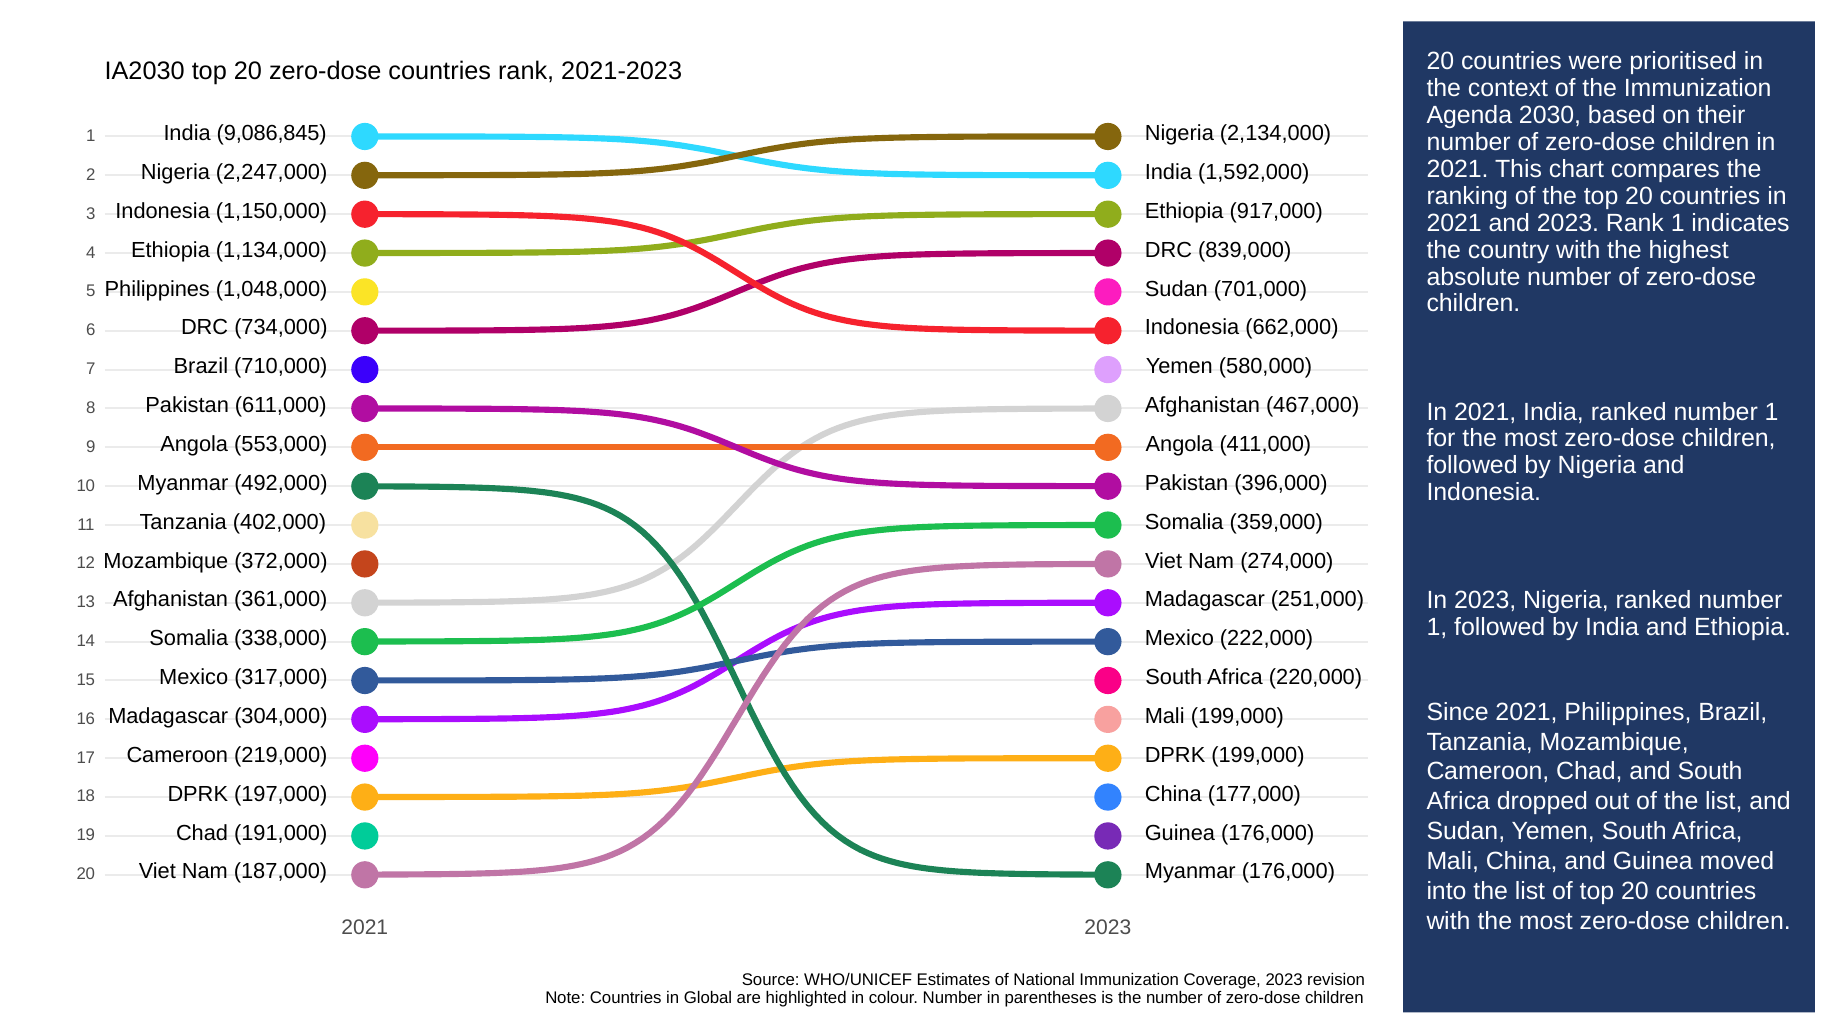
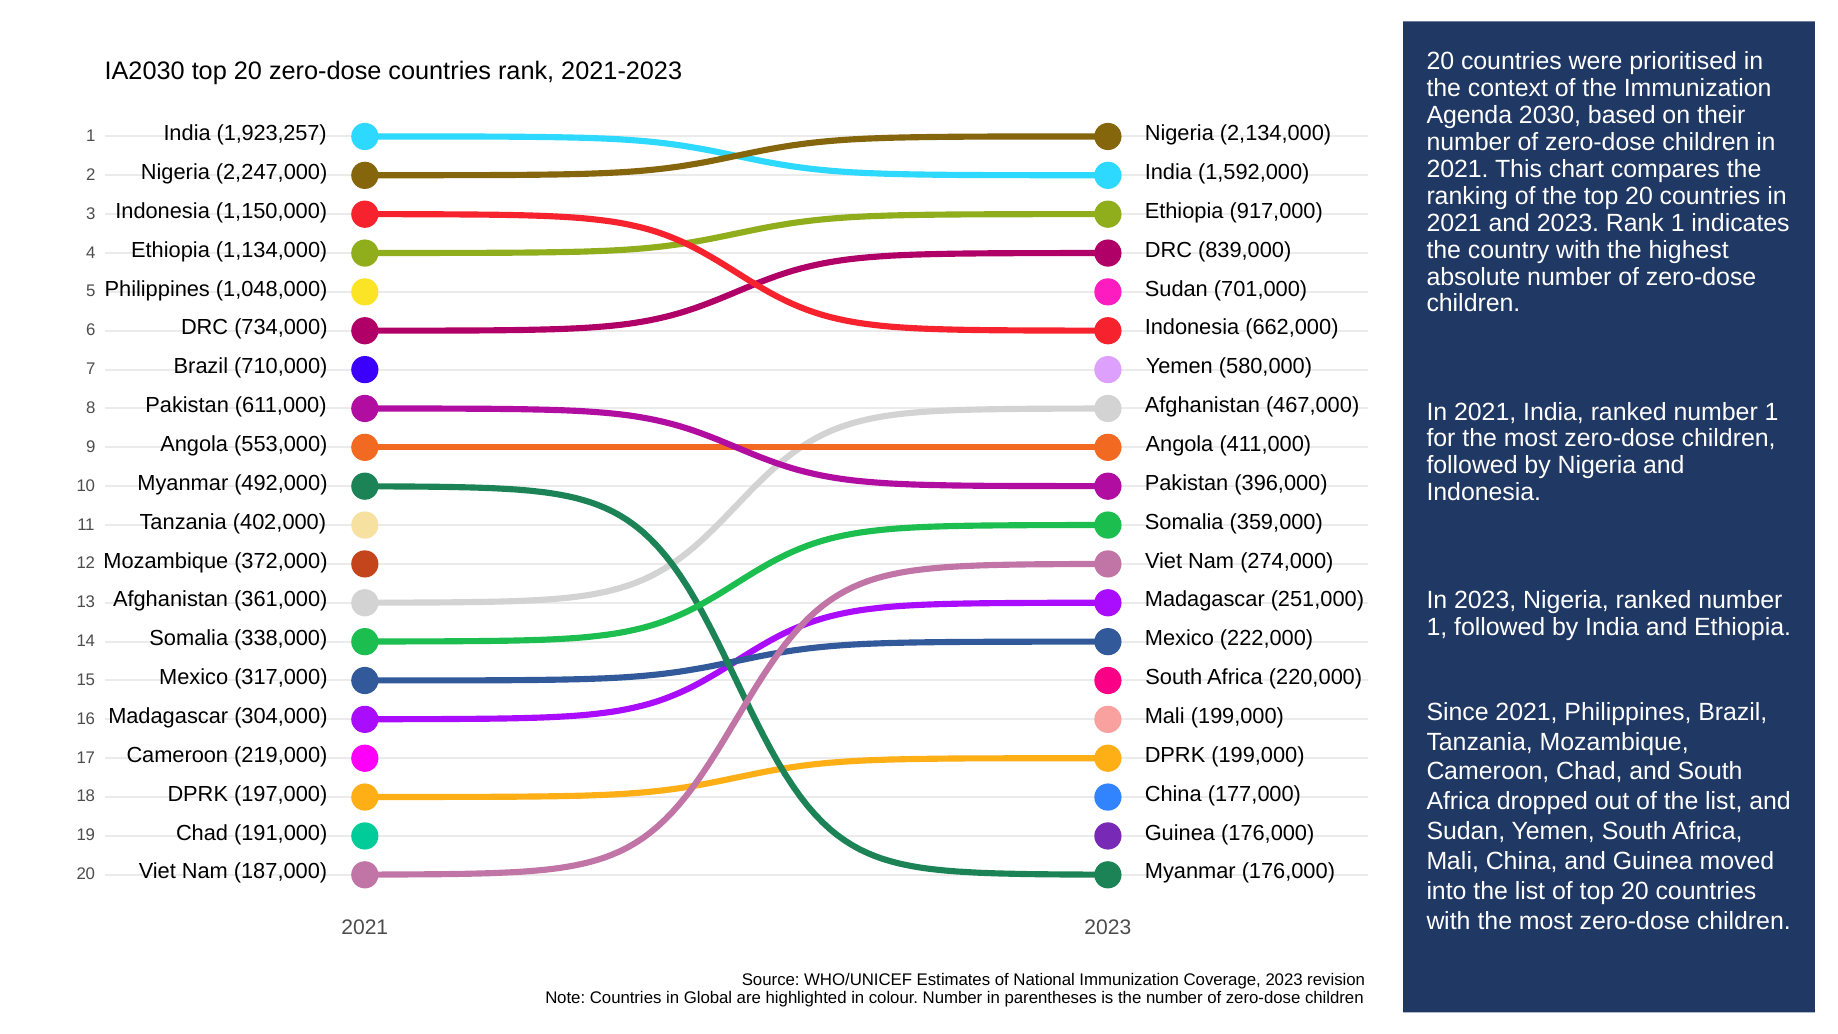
9,086,845: 9,086,845 -> 1,923,257 (272, 133)
